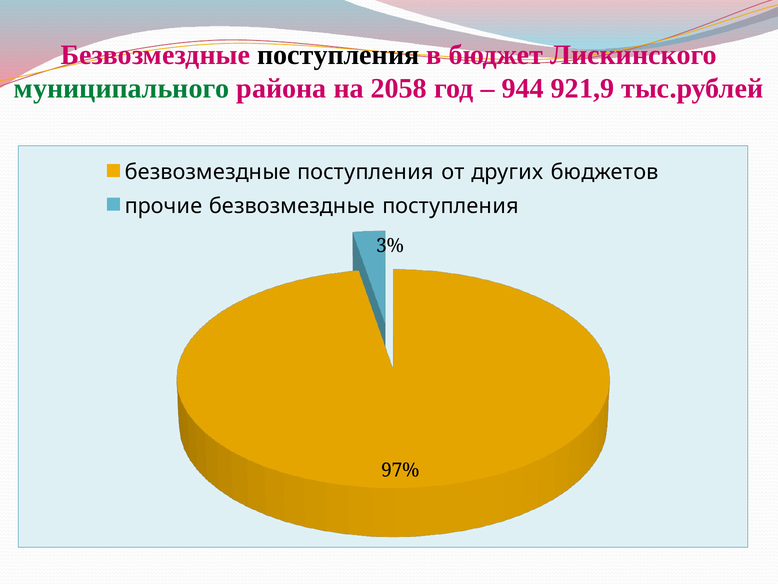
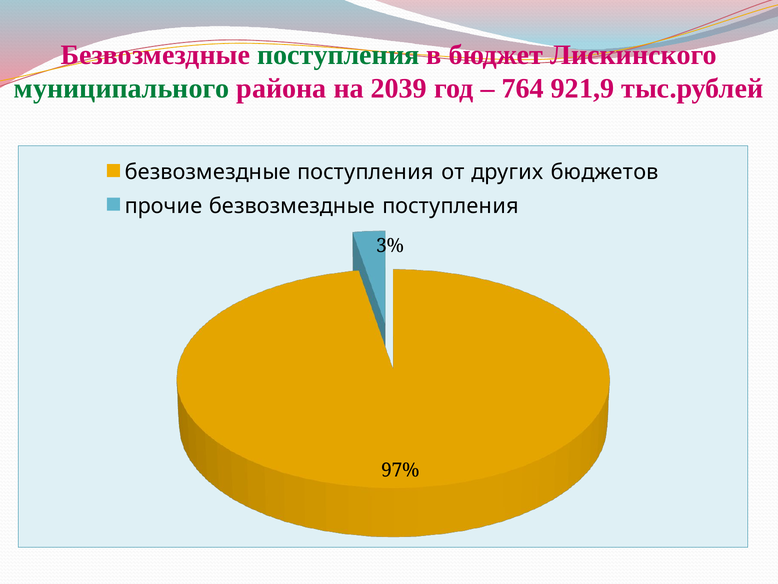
поступления colour: black -> green (338, 55)
2058: 2058 -> 2039 (399, 88)
944: 944 -> 764 (523, 88)
